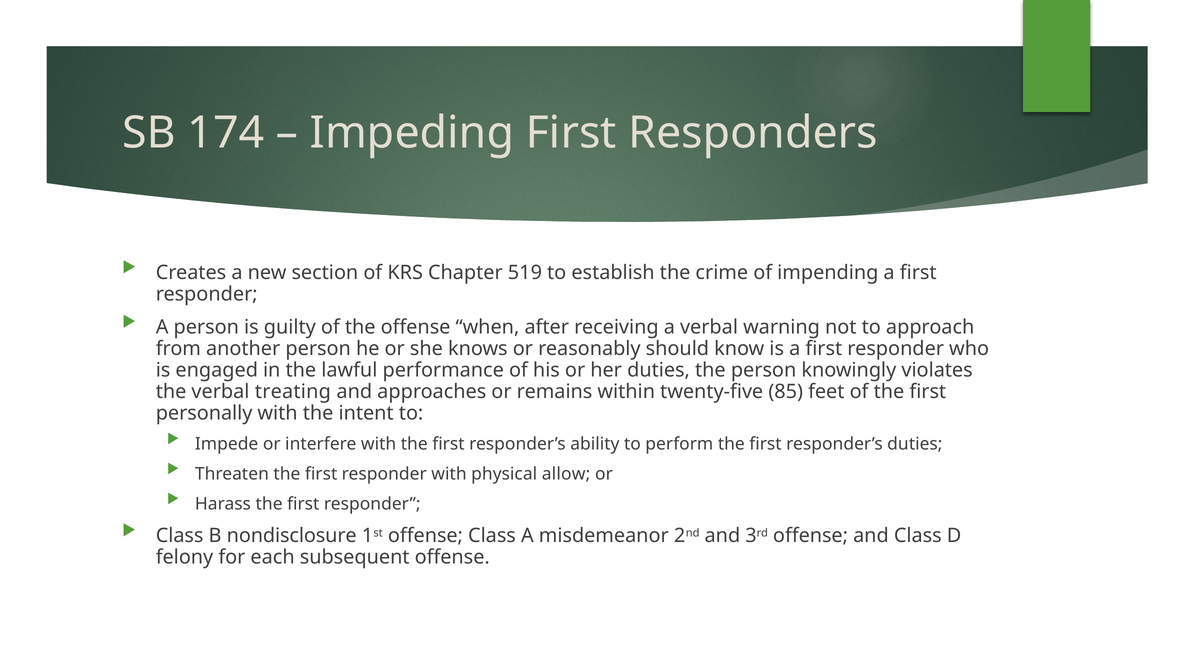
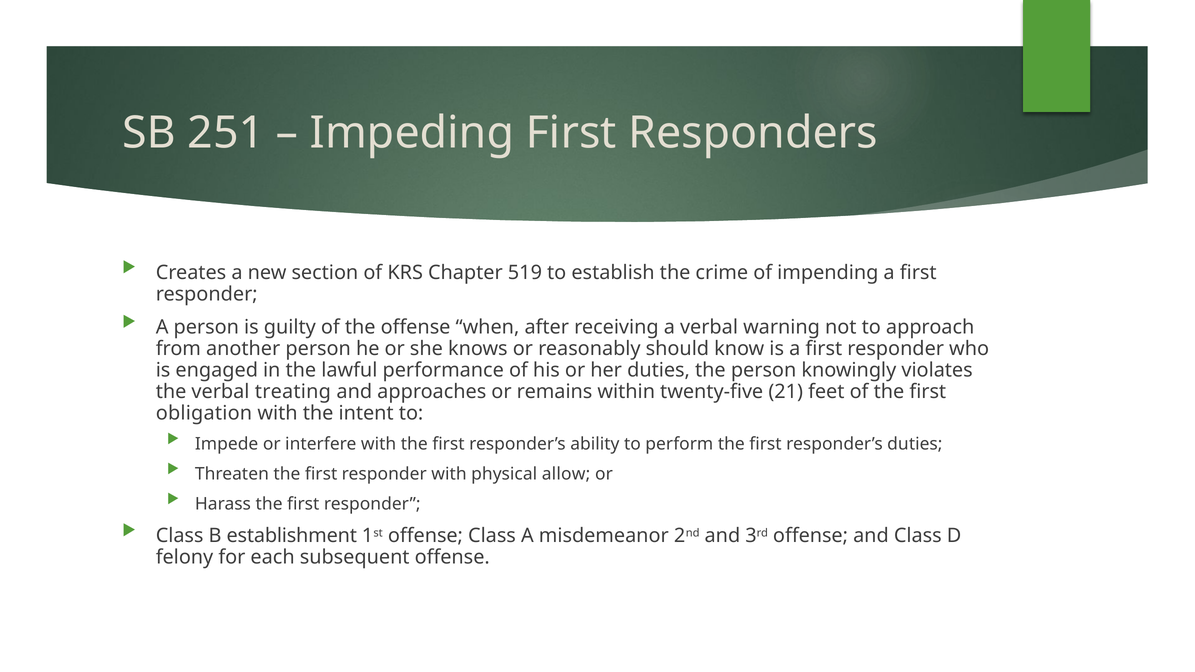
174: 174 -> 251 (226, 133)
85: 85 -> 21 (786, 392)
personally: personally -> obligation (204, 413)
nondisclosure: nondisclosure -> establishment (292, 536)
